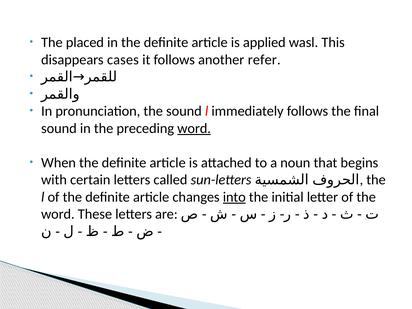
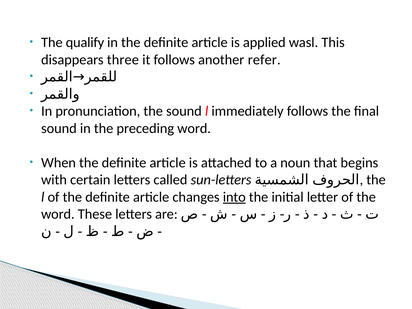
placed: placed -> qualify (85, 43)
cases: cases -> three (123, 60)
word underline: present -> none (194, 128)
